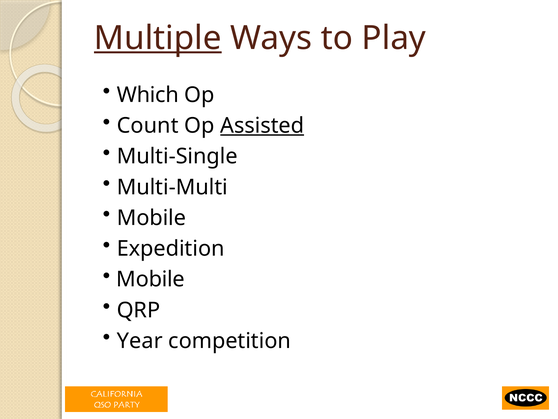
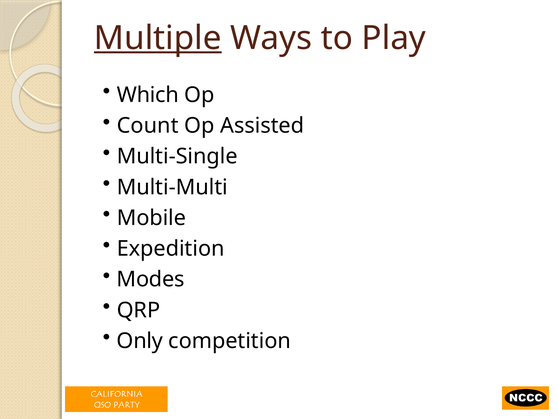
Assisted underline: present -> none (262, 126)
Mobile: Mobile -> Modes (151, 279)
Year: Year -> Only (140, 341)
